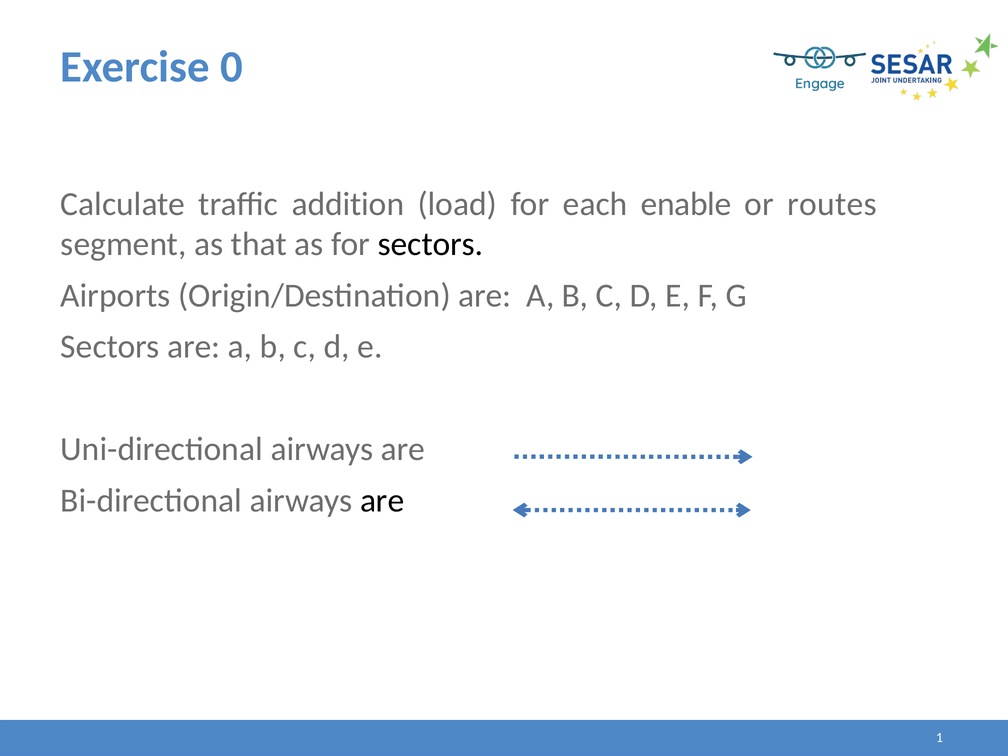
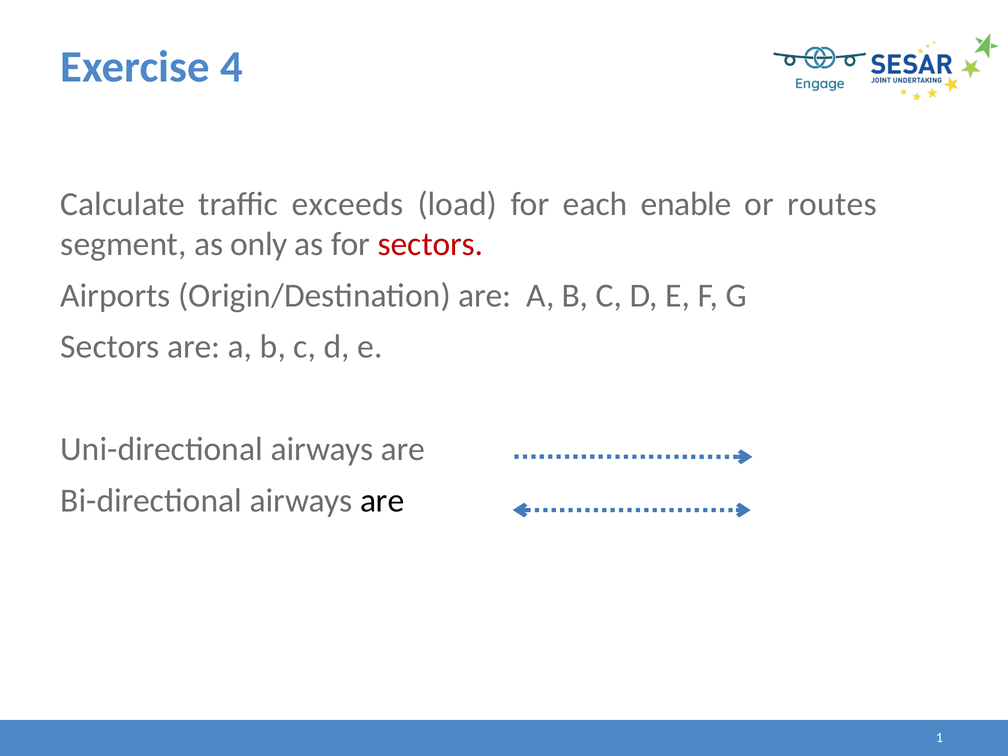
0: 0 -> 4 (231, 67)
addition: addition -> exceeds (348, 204)
that: that -> only (259, 244)
sectors colour: black -> red (431, 244)
